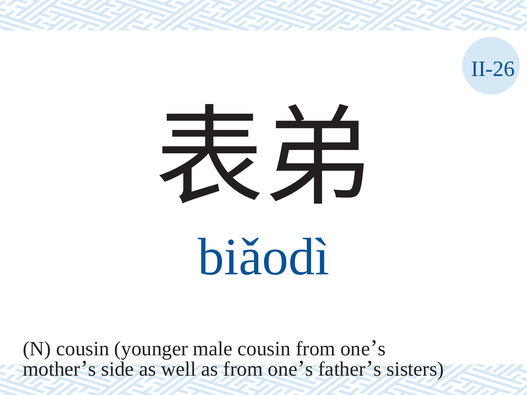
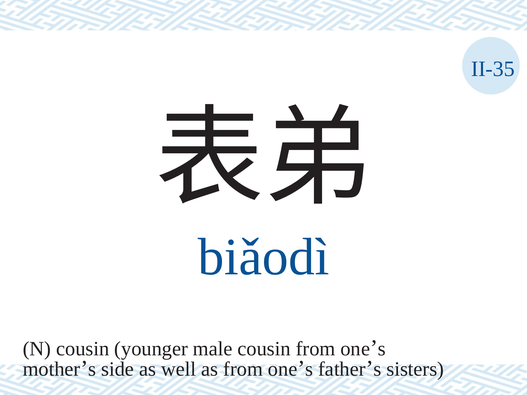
II-26: II-26 -> II-35 (493, 69)
